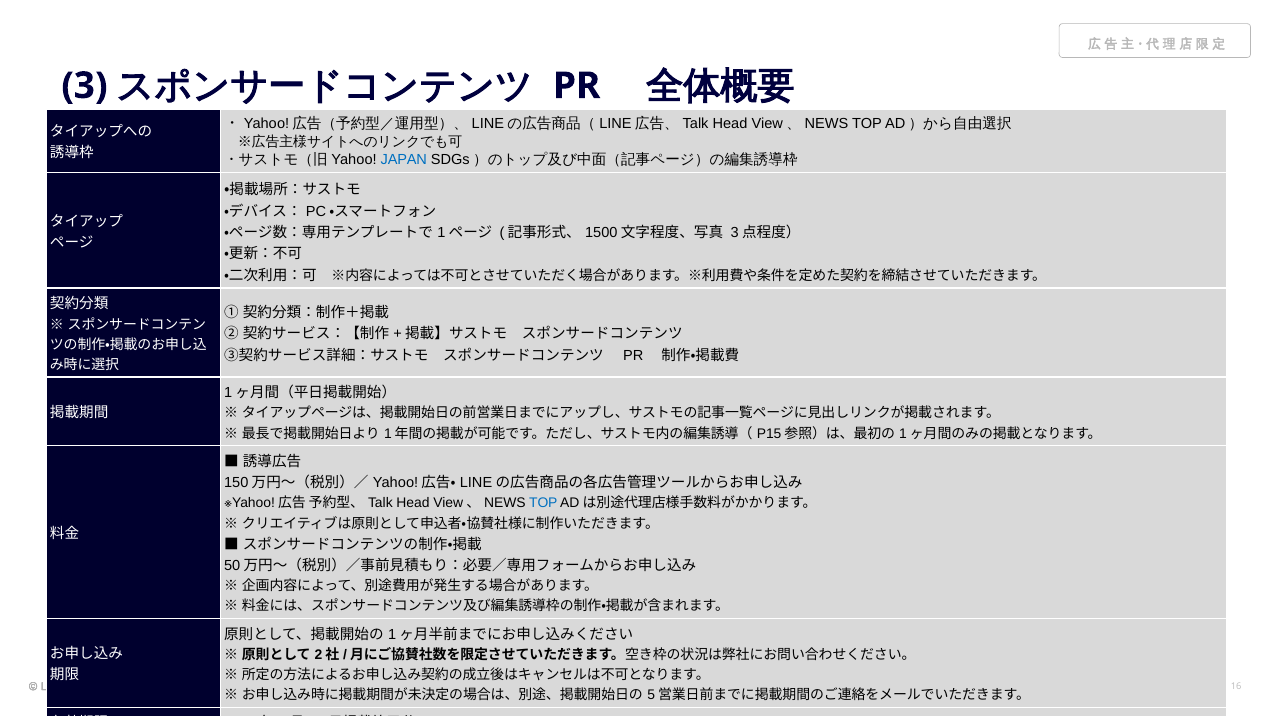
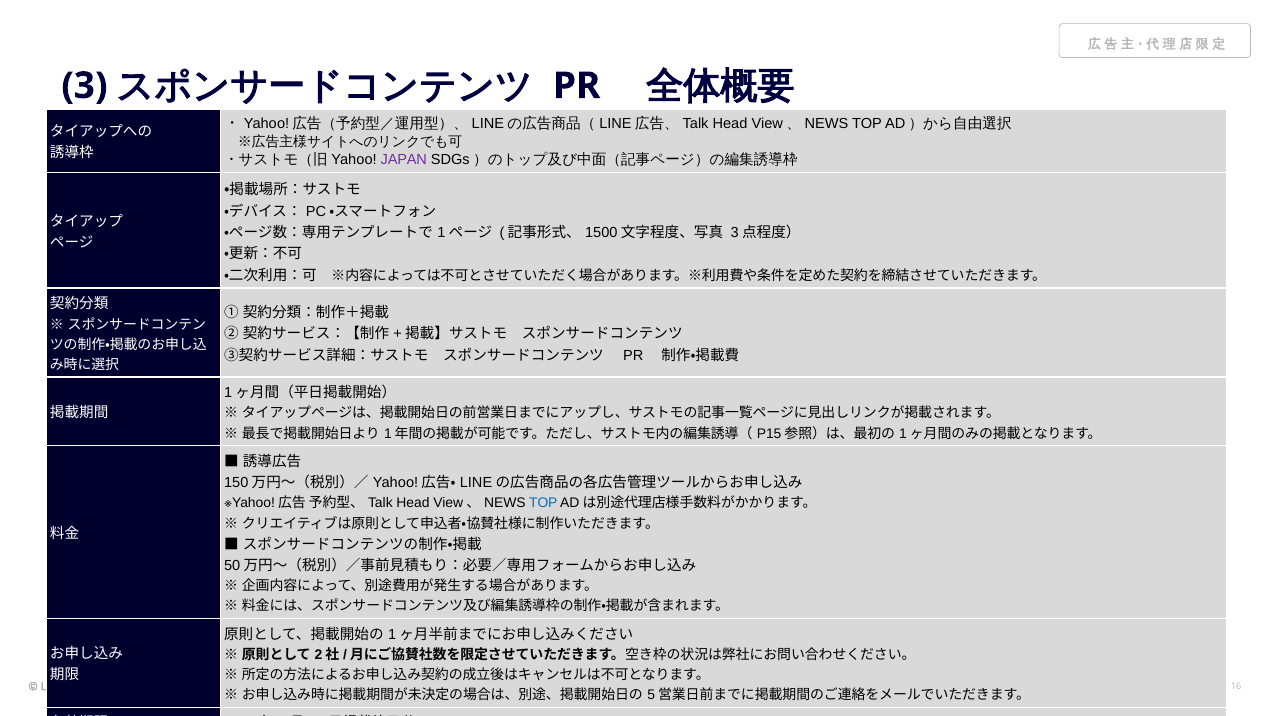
JAPAN colour: blue -> purple (404, 160)
